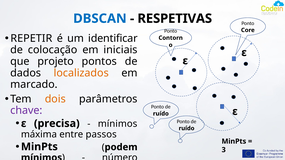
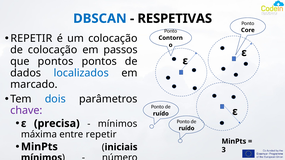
um identificar: identificar -> colocação (113, 38)
iniciais: iniciais -> passos (121, 50)
que projeto: projeto -> pontos (56, 61)
localizados colour: orange -> blue (81, 73)
dois colour: orange -> blue (55, 99)
entre passos: passos -> repetir (101, 135)
podem: podem -> iniciais (121, 147)
